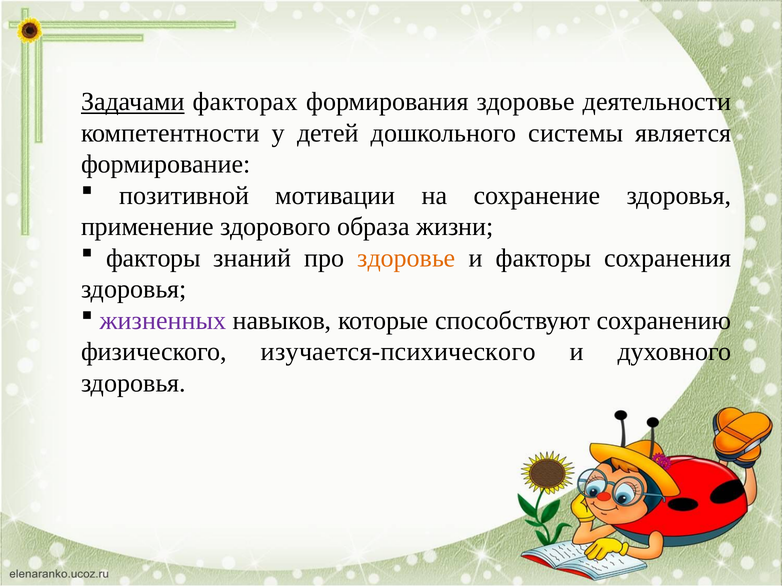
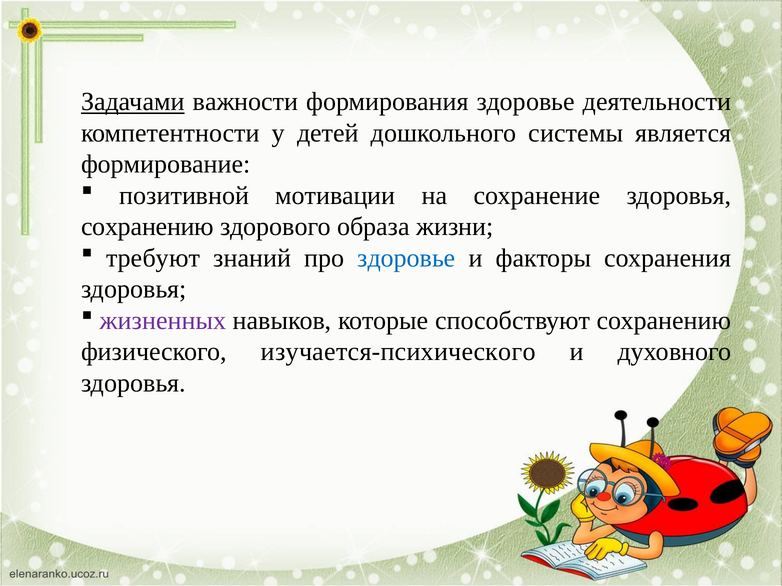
факторах: факторах -> важности (245, 102)
применение: применение -> сохранению (148, 227)
факторы: факторы -> требуют (153, 258)
здоровье colour: orange -> blue (406, 258)
